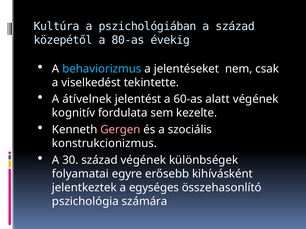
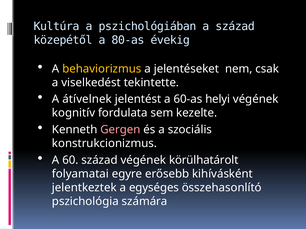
behaviorizmus colour: light blue -> yellow (102, 69)
alatt: alatt -> helyi (218, 99)
30: 30 -> 60 (70, 160)
különbségek: különbségek -> körülhatárolt (204, 160)
